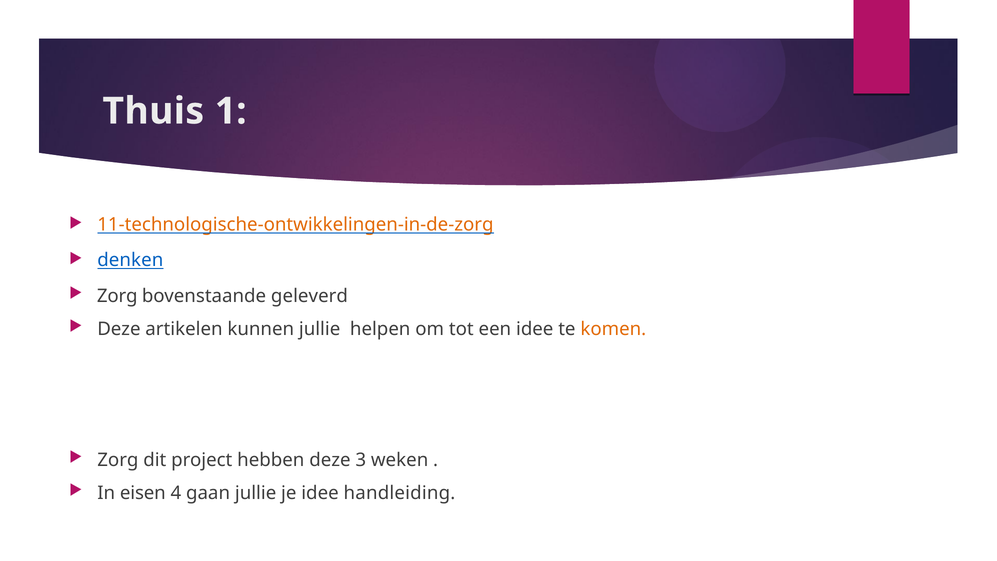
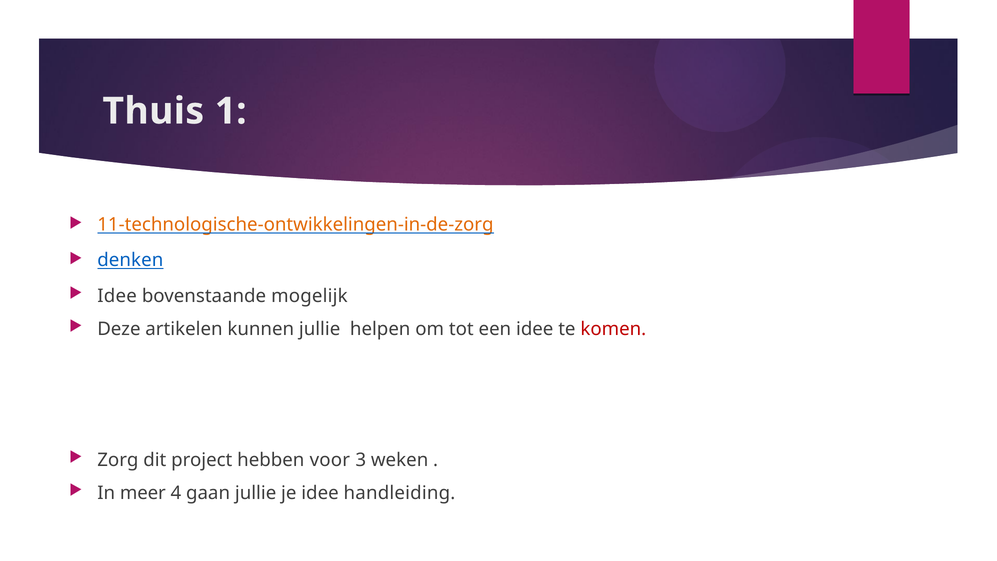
Zorg: Zorg -> Idee (117, 296)
geleverd: geleverd -> mogelijk (309, 296)
komen colour: orange -> red (613, 329)
hebben deze: deze -> voor (330, 460)
eisen: eisen -> meer (143, 493)
